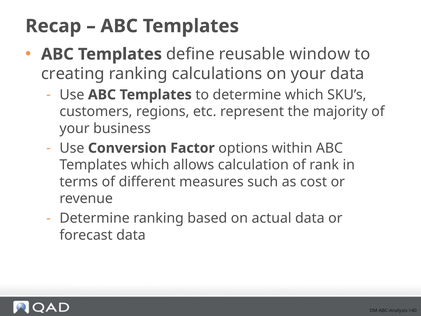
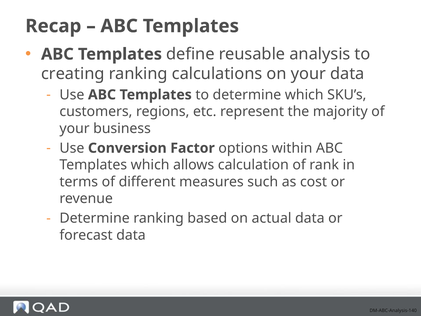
window: window -> analysis (320, 54)
